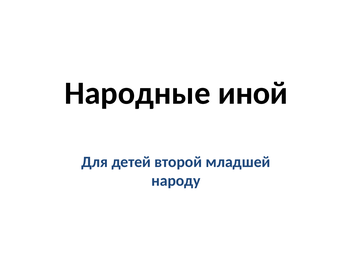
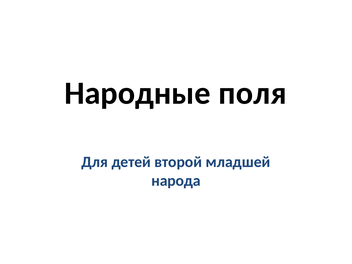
иной: иной -> поля (253, 93)
народу: народу -> народа (176, 181)
